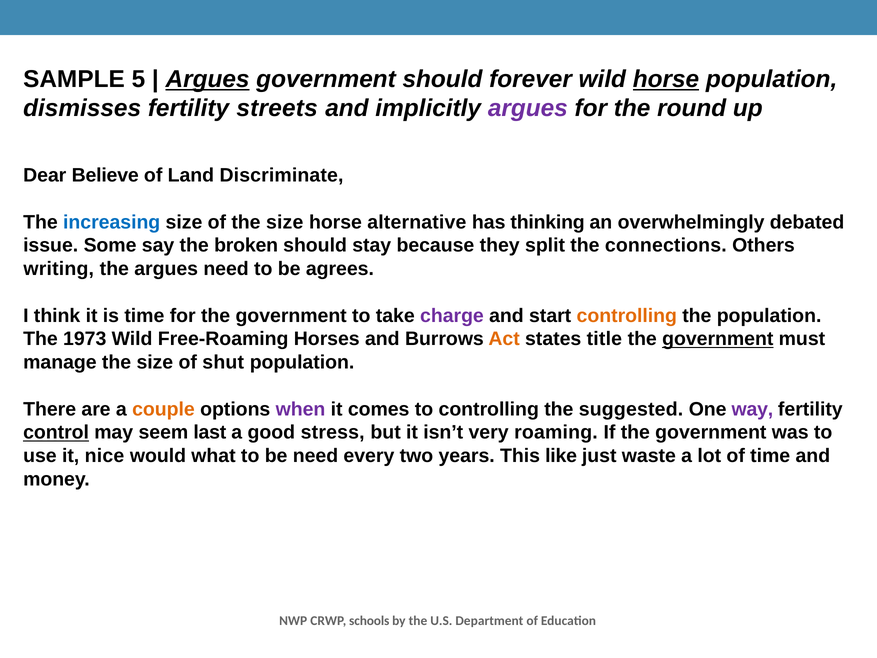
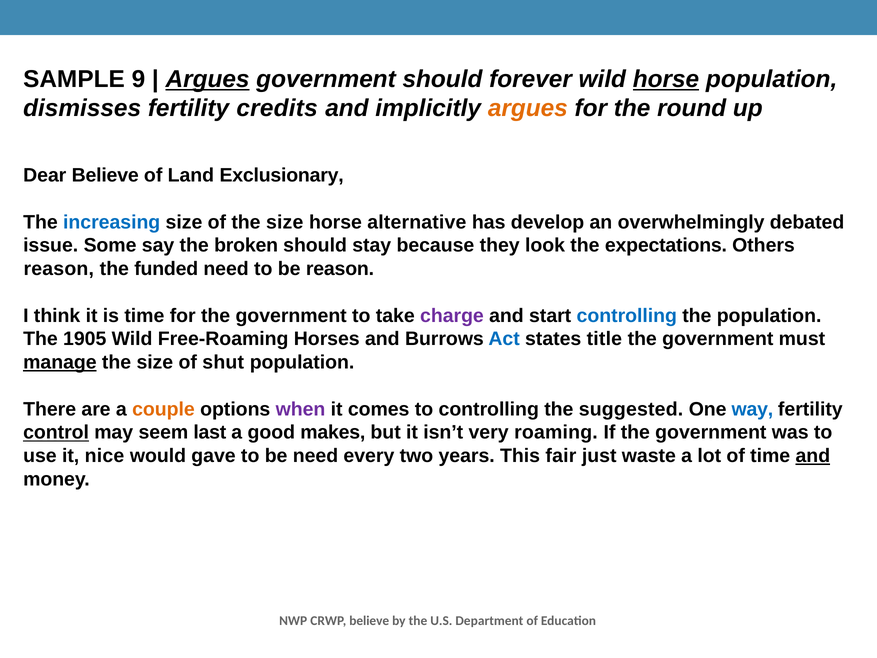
5: 5 -> 9 (138, 79)
streets: streets -> credits (277, 108)
argues colour: purple -> orange (528, 108)
Discriminate: Discriminate -> Exclusionary (282, 175)
thinking: thinking -> develop (548, 222)
split: split -> look (545, 245)
connections: connections -> expectations (666, 245)
writing: writing -> reason (59, 269)
the argues: argues -> funded (166, 269)
be agrees: agrees -> reason (340, 269)
controlling colour: orange -> blue (627, 316)
1973: 1973 -> 1905 (85, 339)
Act colour: orange -> blue (504, 339)
government underline: present -> none (718, 339)
manage underline: none -> present (60, 362)
way colour: purple -> blue (752, 409)
stress: stress -> makes (333, 432)
what: what -> gave (214, 456)
like: like -> fair (561, 456)
and underline: none -> present (813, 456)
CRWP schools: schools -> believe (369, 621)
